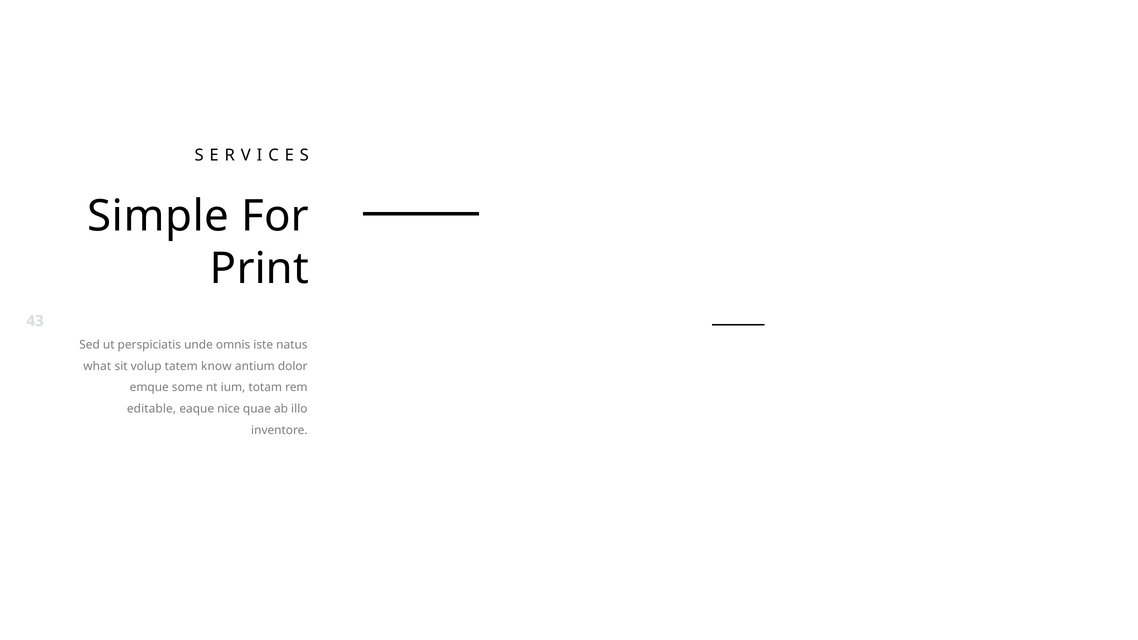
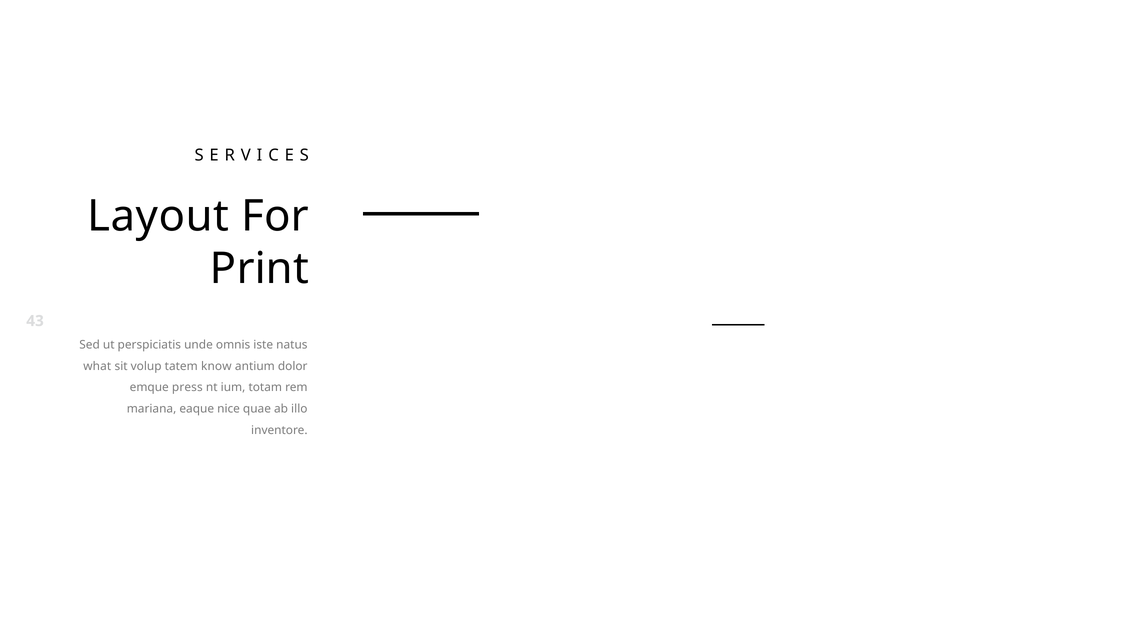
Simple: Simple -> Layout (158, 216)
some: some -> press (187, 388)
editable: editable -> mariana (152, 409)
